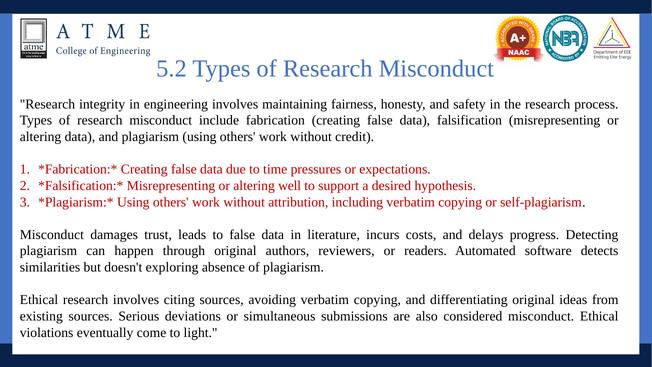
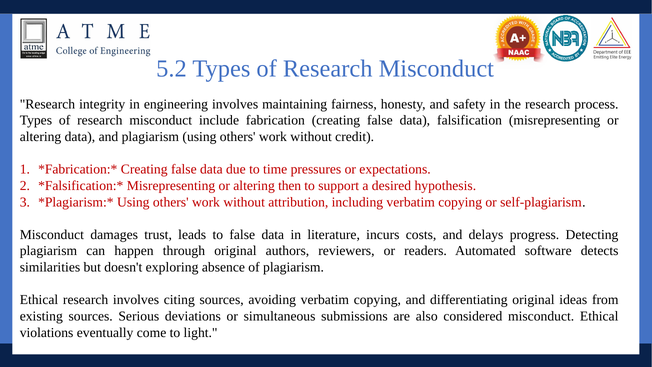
well: well -> then (290, 186)
